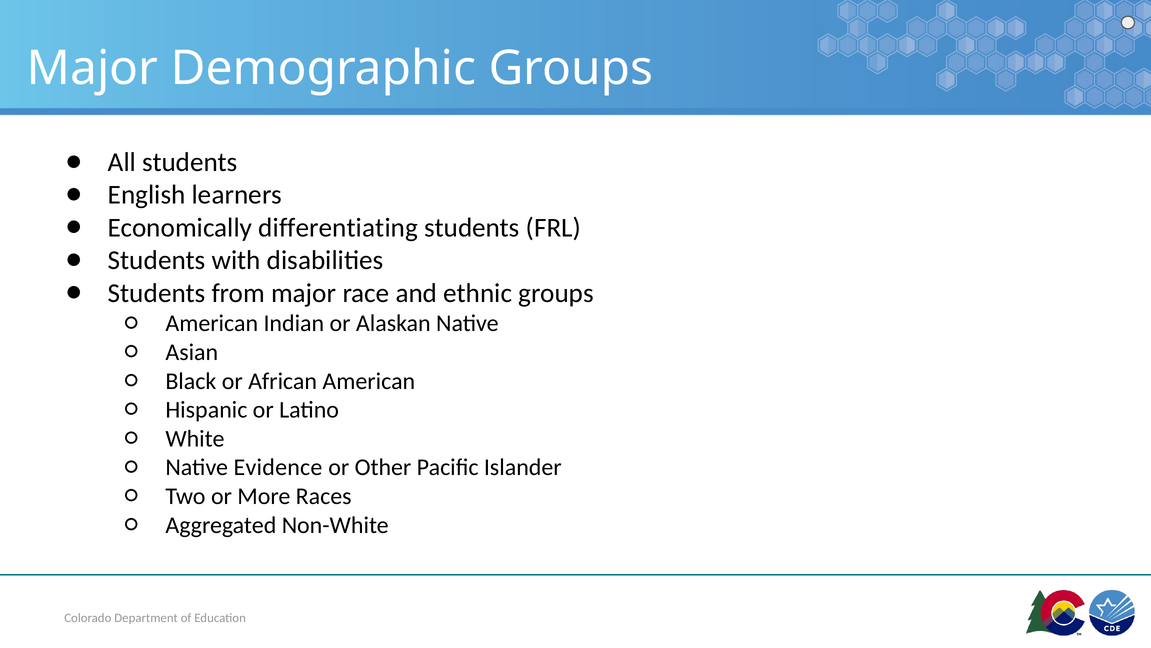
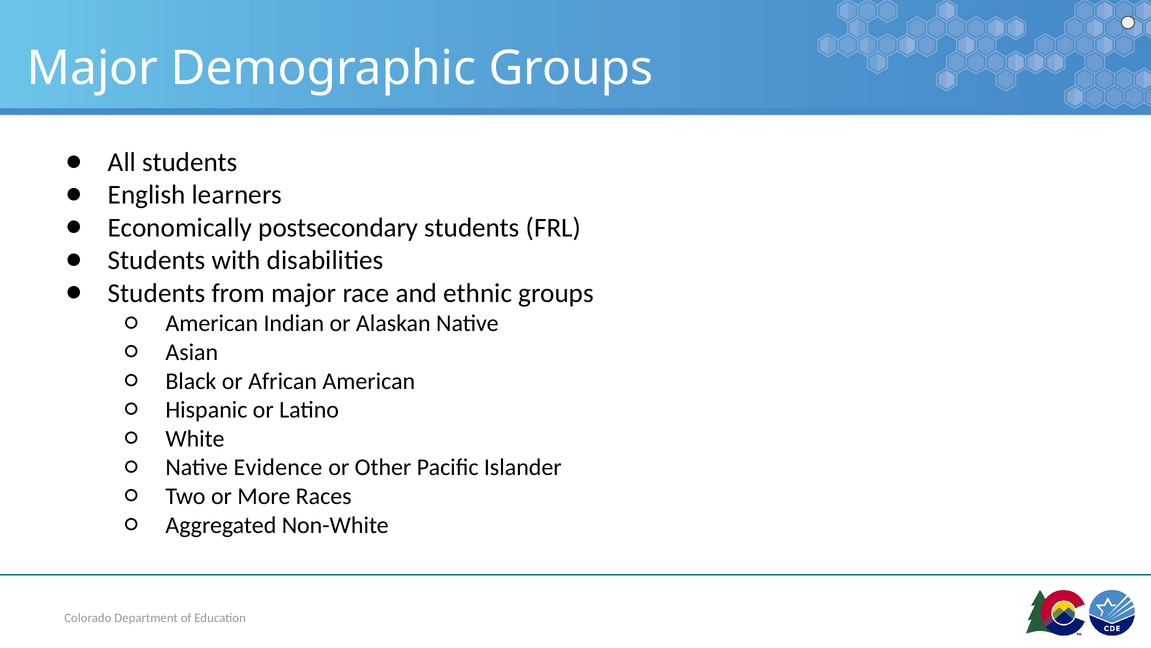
differentiating: differentiating -> postsecondary (338, 227)
